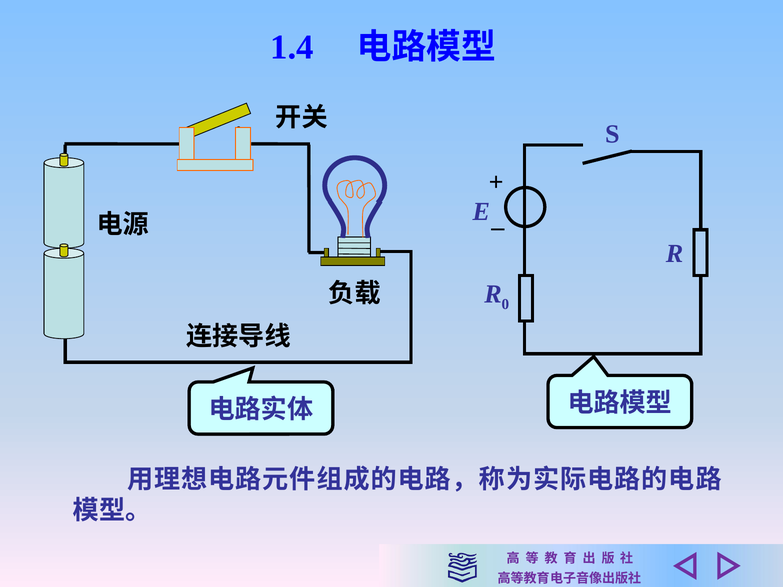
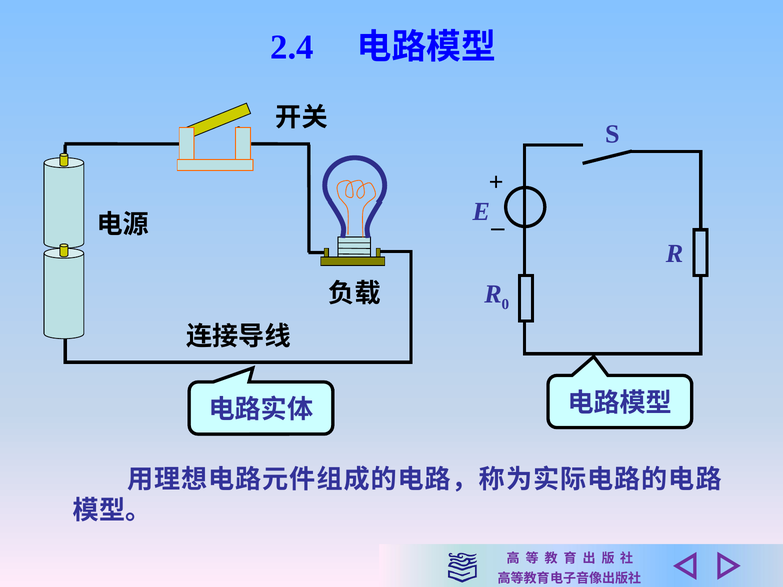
1.4: 1.4 -> 2.4 (292, 47)
